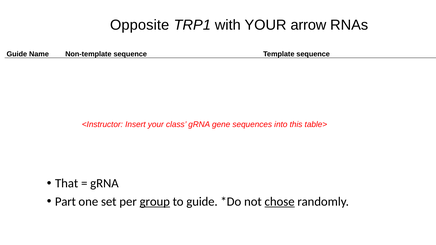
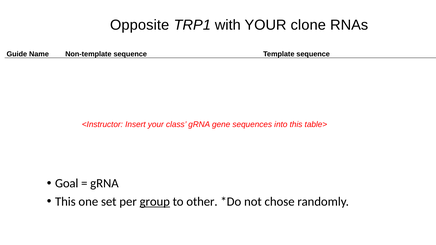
arrow: arrow -> clone (308, 25)
That: That -> Goal (67, 184)
Part: Part -> This (65, 202)
to guide: guide -> other (202, 202)
chose underline: present -> none (280, 202)
